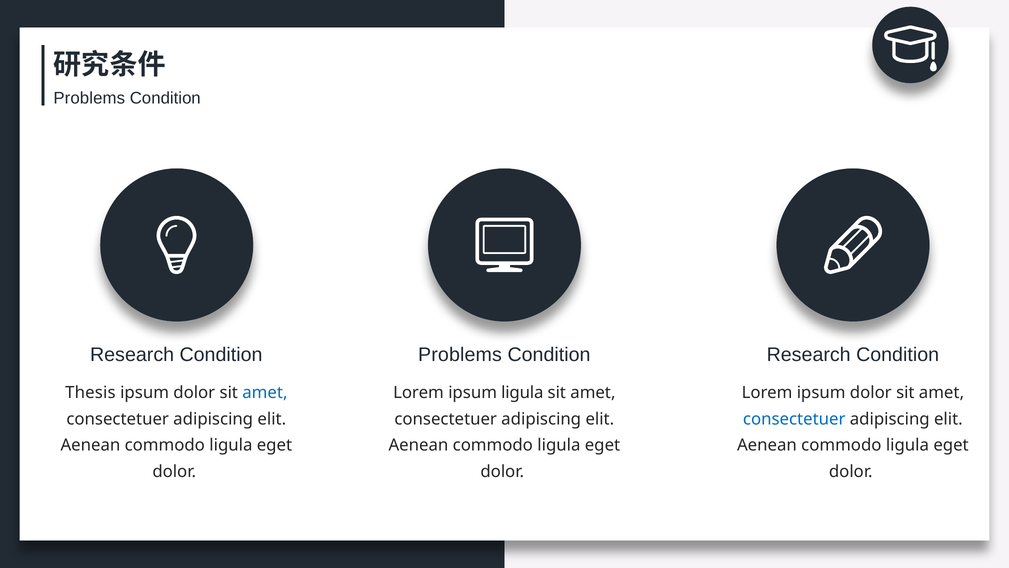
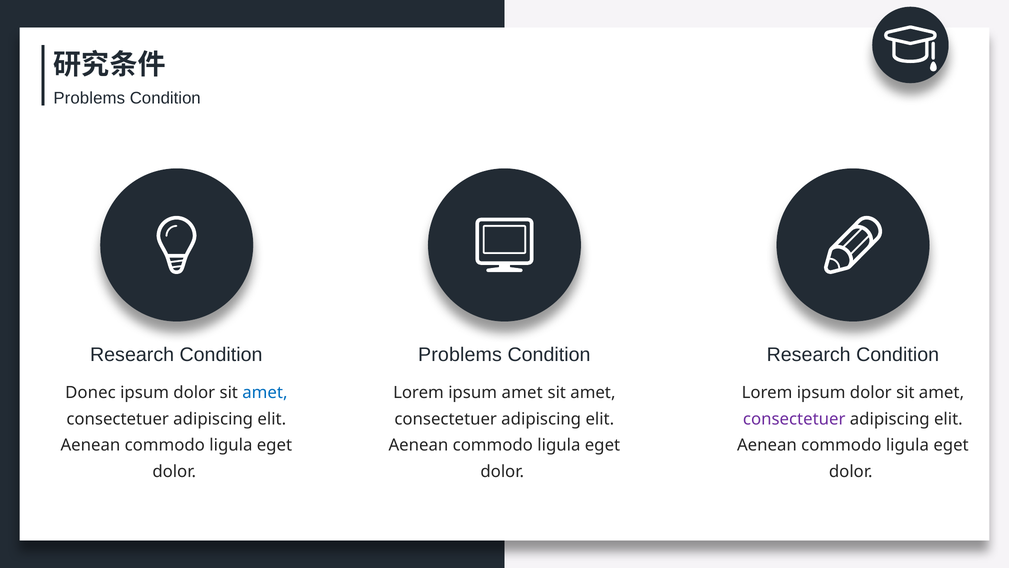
Thesis: Thesis -> Donec (90, 393)
ipsum ligula: ligula -> amet (522, 393)
consectetuer colour: blue -> purple (794, 419)
